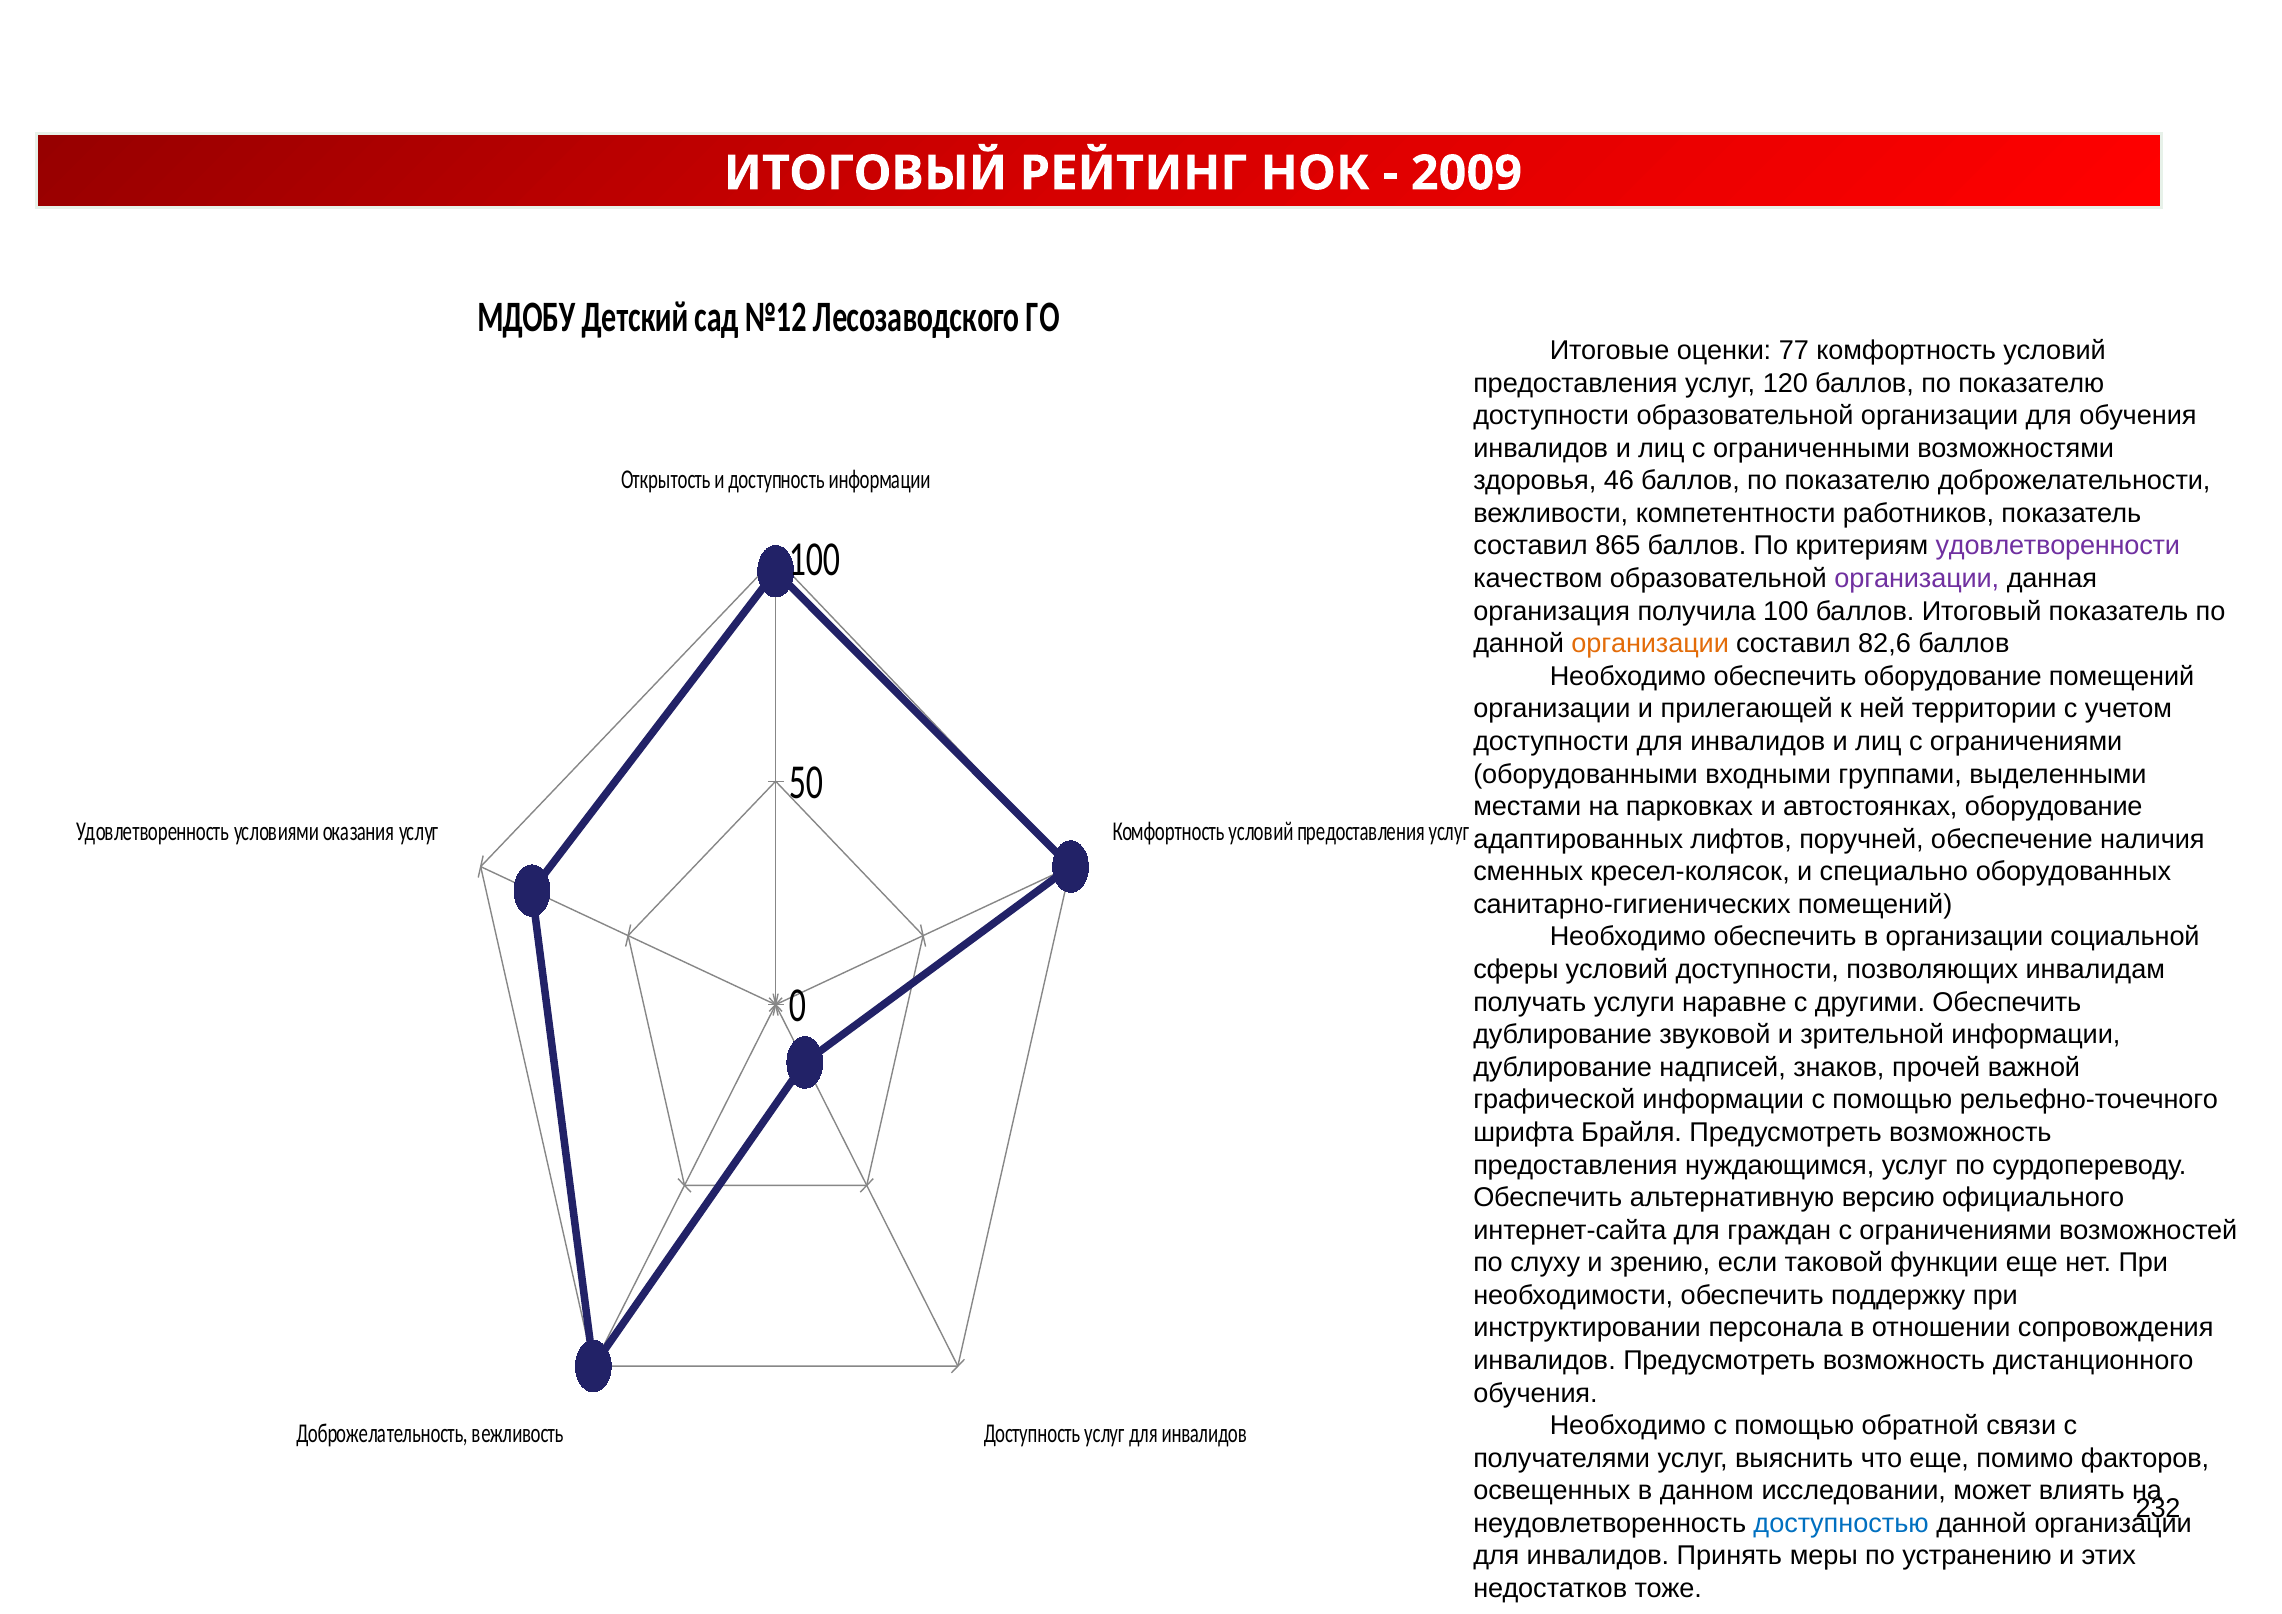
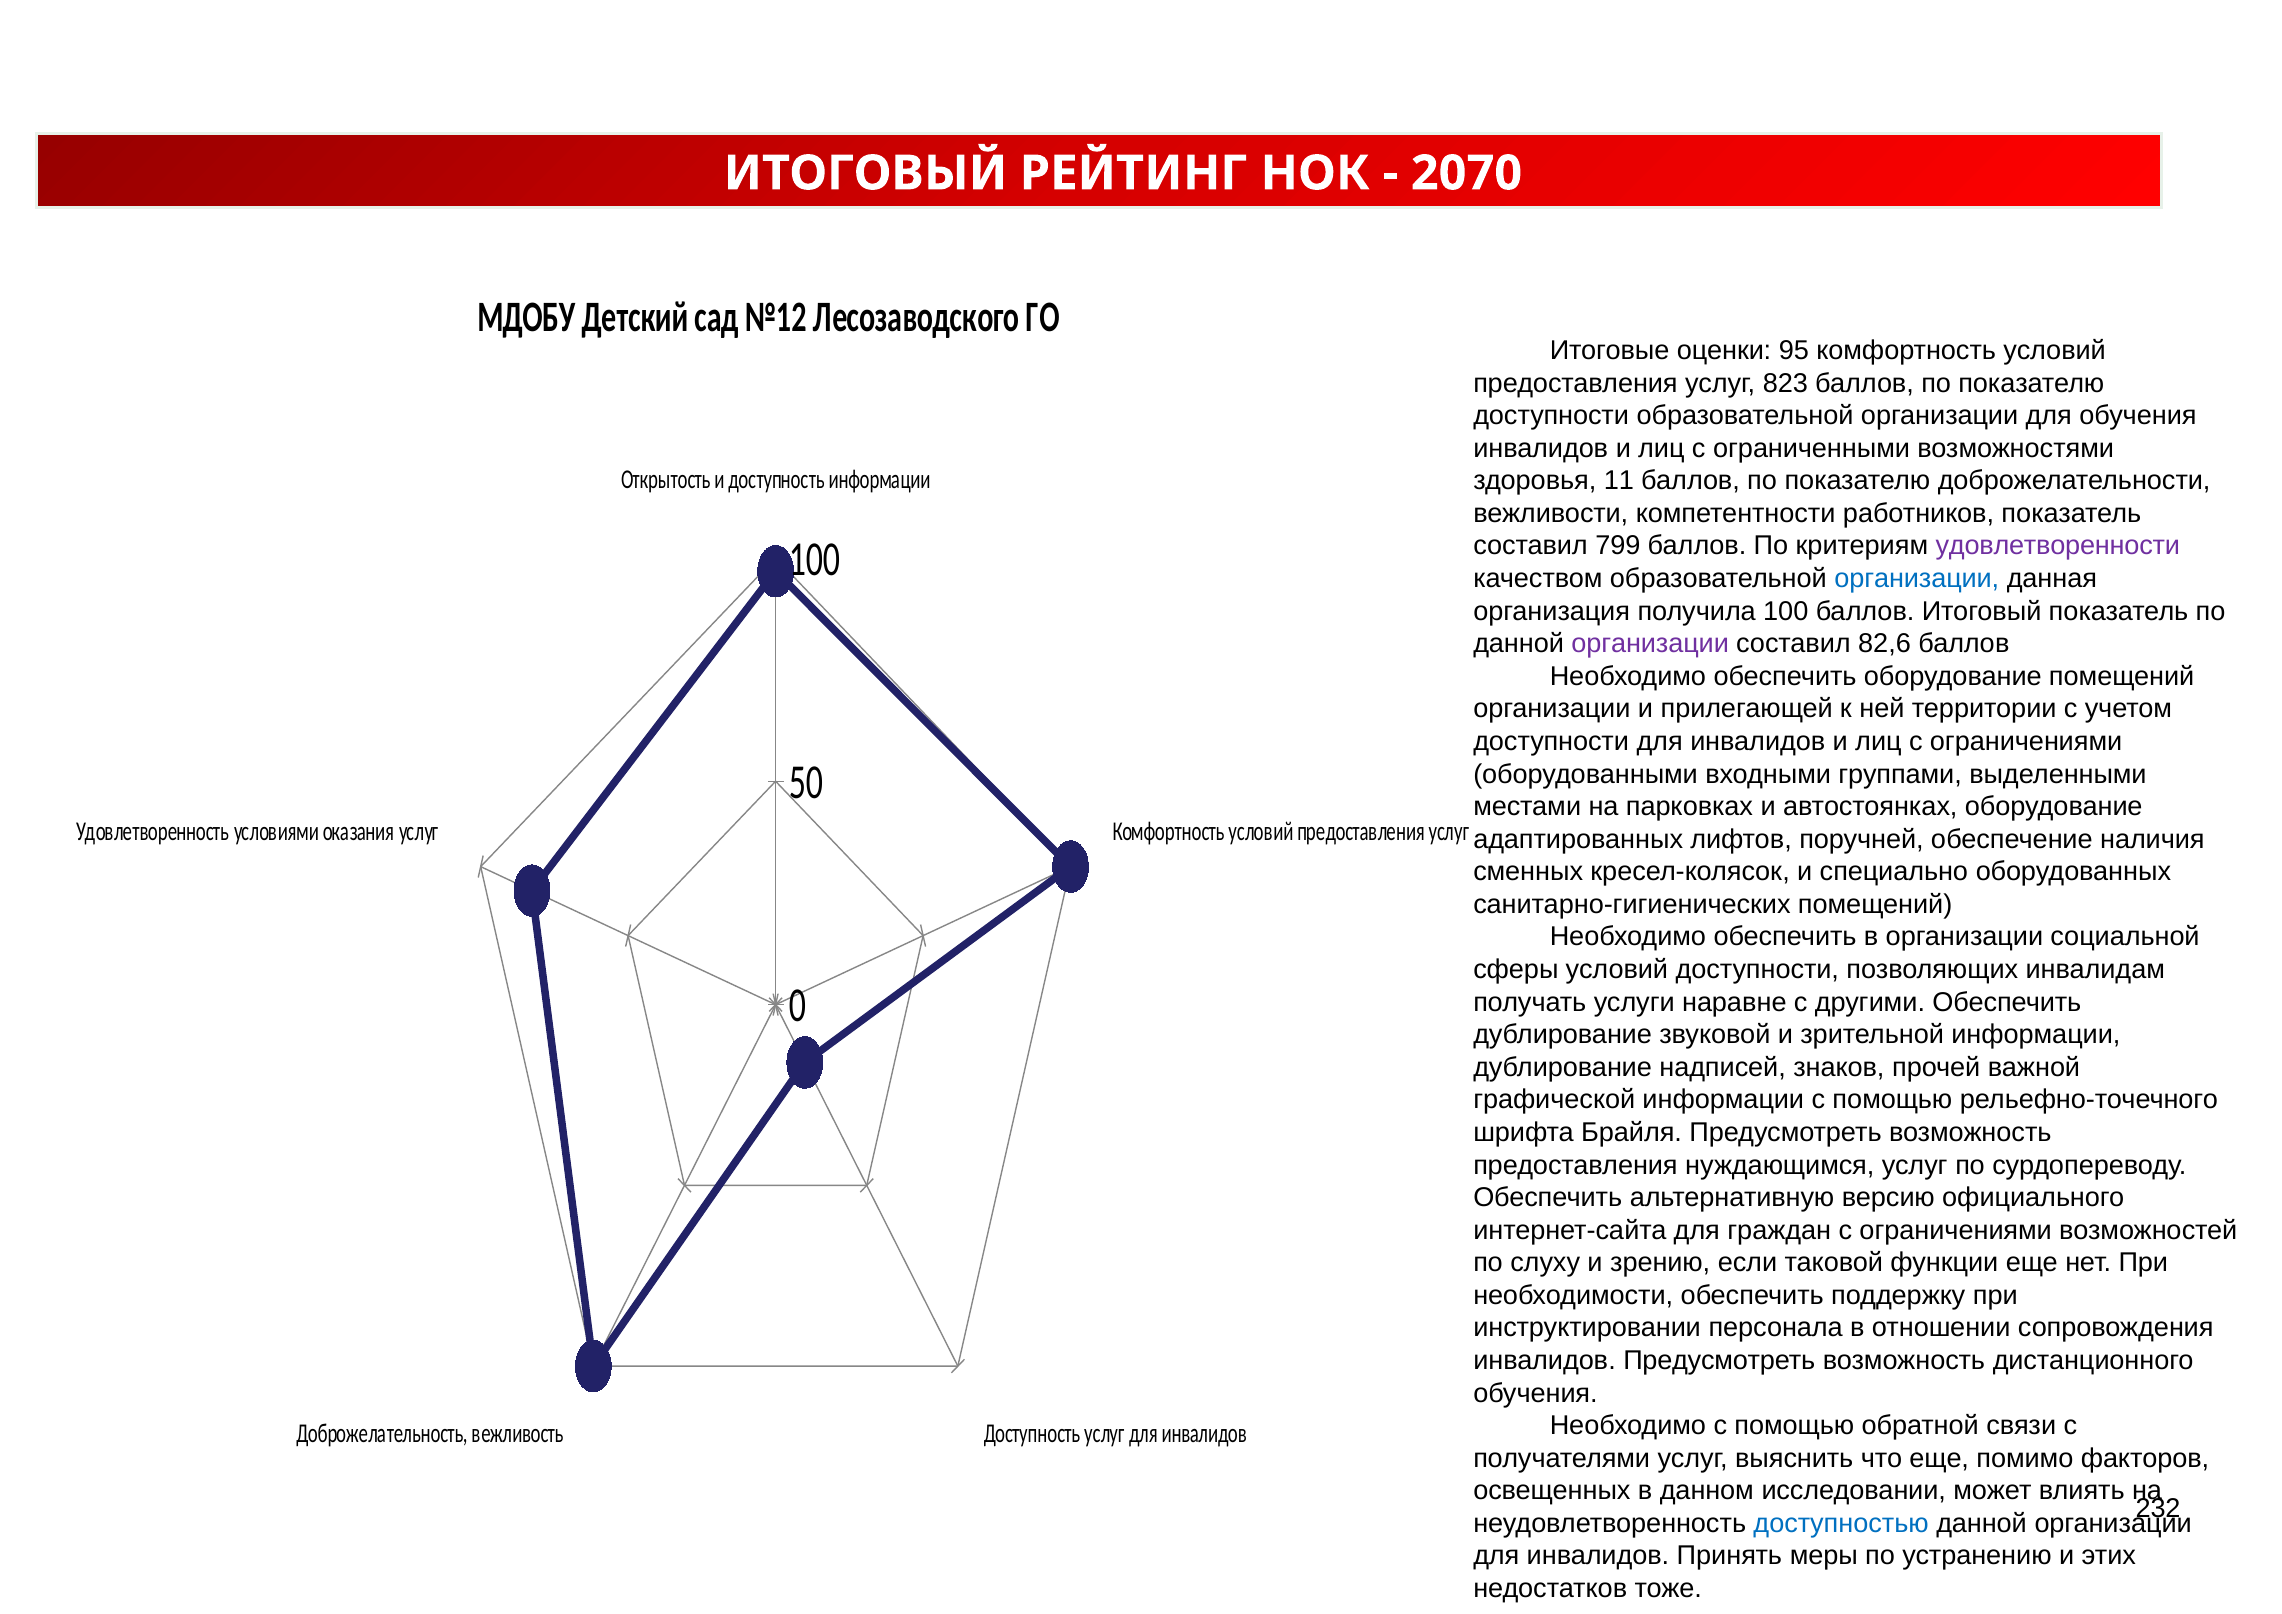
2009: 2009 -> 2070 (1466, 173)
77: 77 -> 95 (1794, 350)
120: 120 -> 823 (1785, 383)
46: 46 -> 11 (1619, 481)
865: 865 -> 799 (1618, 546)
организации colour: purple -> blue (1917, 578)
организации colour: orange -> purple (1650, 644)
